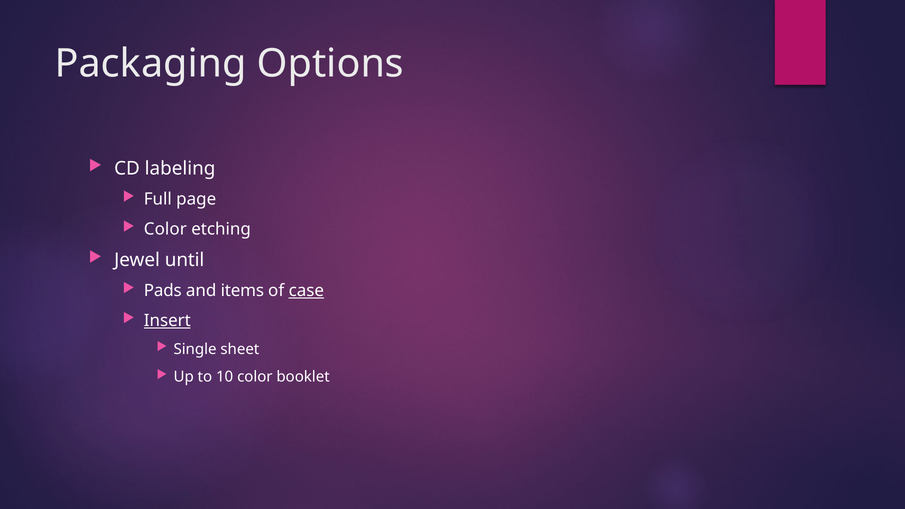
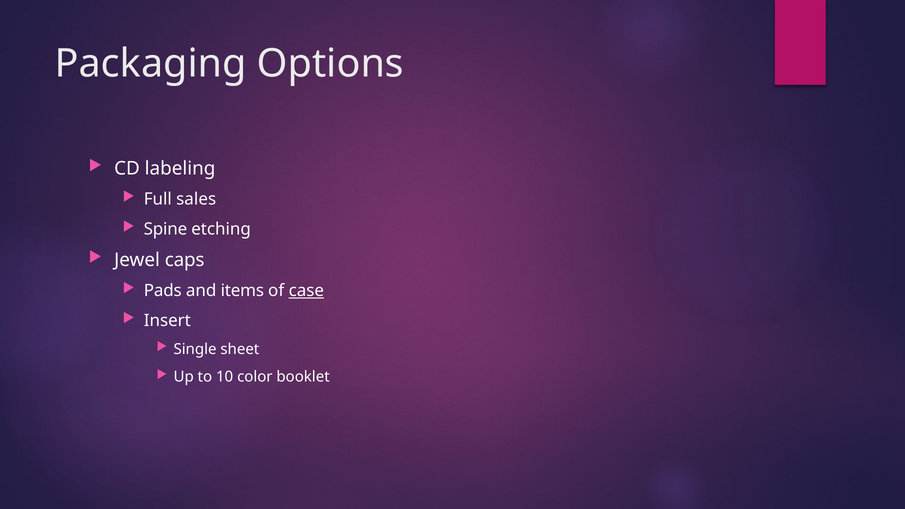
page: page -> sales (196, 199)
Color: Color -> Spine (165, 229)
until: until -> caps (185, 260)
Insert underline: present -> none (167, 321)
